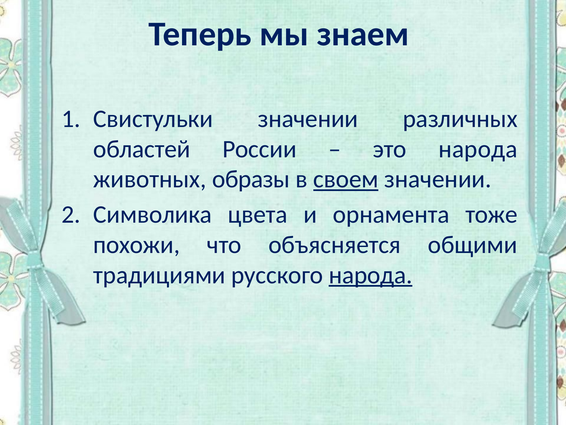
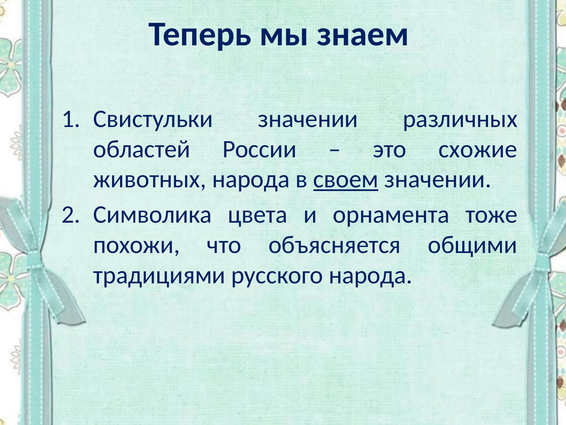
это народа: народа -> схожие (478, 149)
животных образы: образы -> народа (251, 179)
народа underline: present -> none (371, 275)
